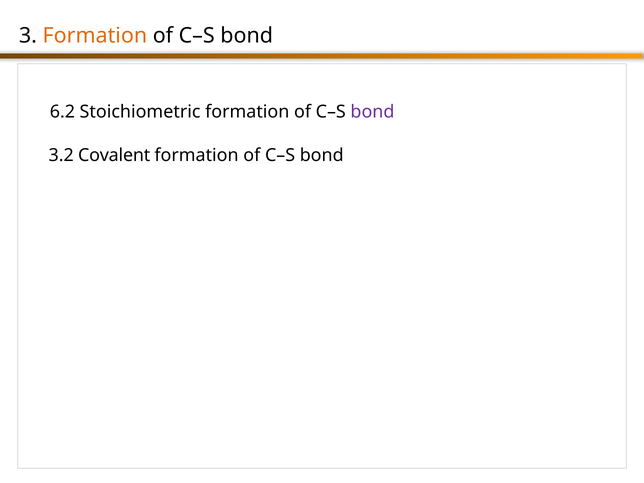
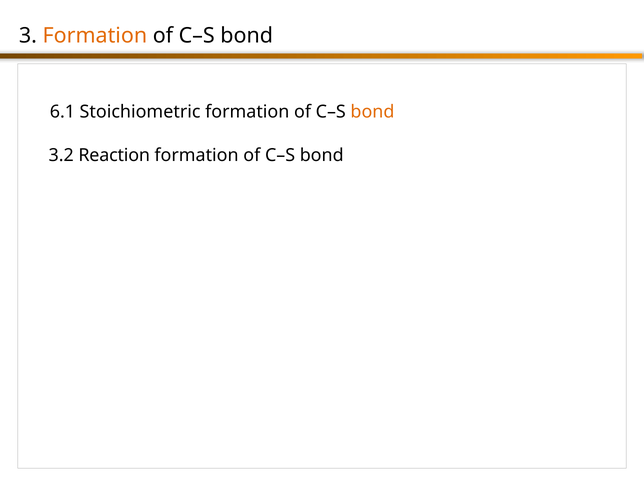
6.2: 6.2 -> 6.1 (62, 112)
bond colour: purple -> orange (372, 112)
Covalent: Covalent -> Reaction (114, 155)
